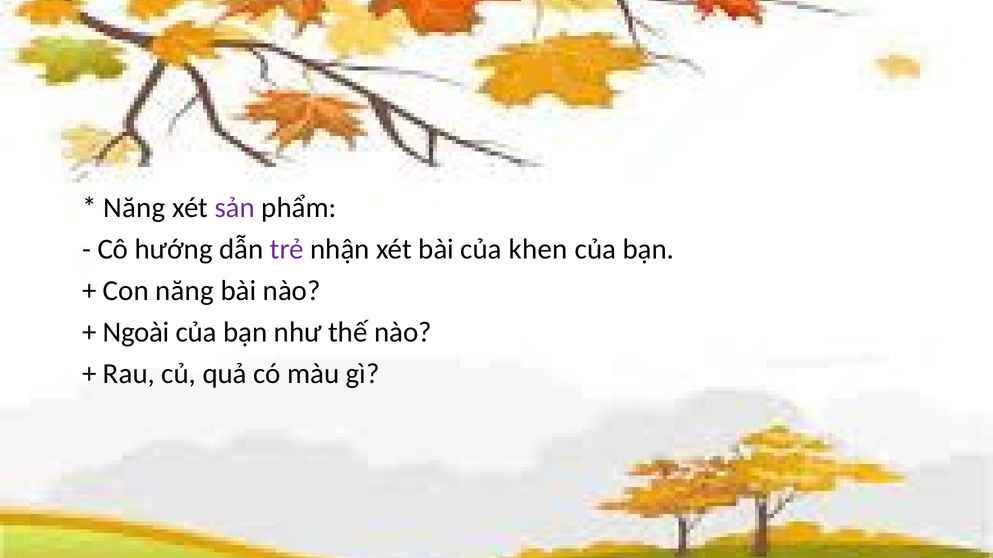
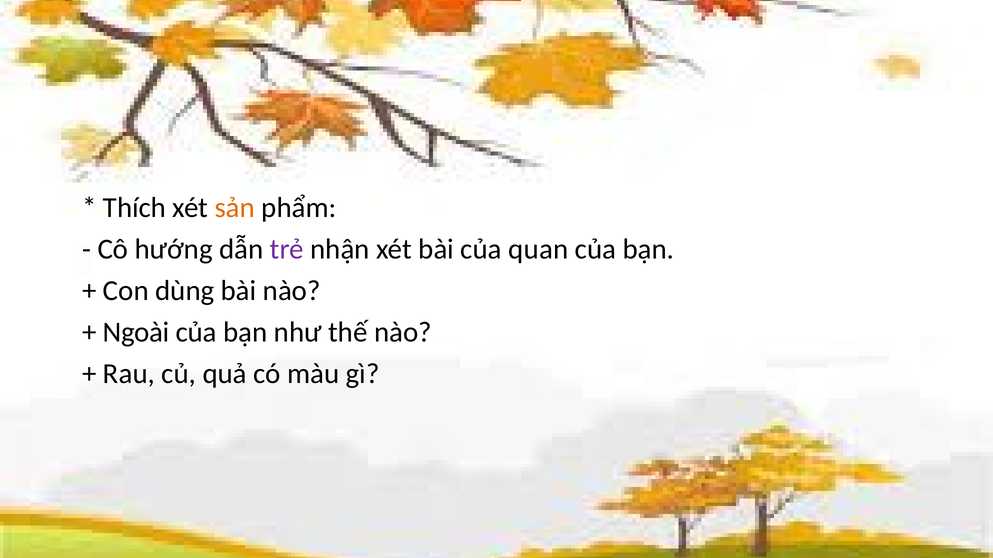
Năng: Năng -> Thích (135, 208)
sản colour: purple -> orange (235, 208)
khen: khen -> quan (538, 249)
Con năng: năng -> dùng (185, 291)
